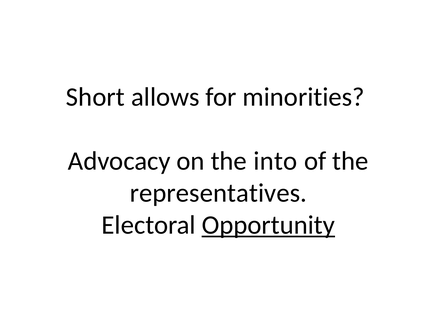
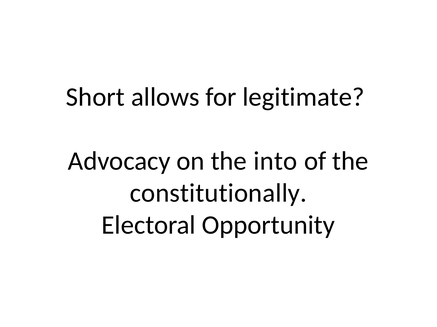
minorities: minorities -> legitimate (304, 97)
representatives: representatives -> constitutionally (218, 193)
Opportunity underline: present -> none (268, 225)
